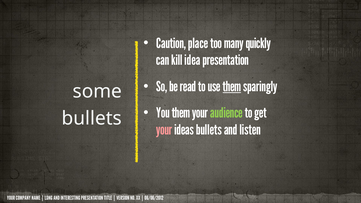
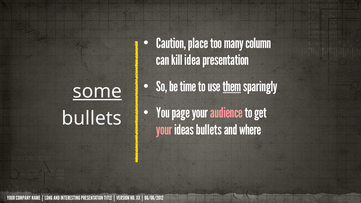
quickly: quickly -> column (258, 43)
read: read -> time (188, 87)
some underline: none -> present (97, 91)
You them: them -> page (181, 113)
audience colour: light green -> pink (226, 113)
listen: listen -> where (250, 130)
